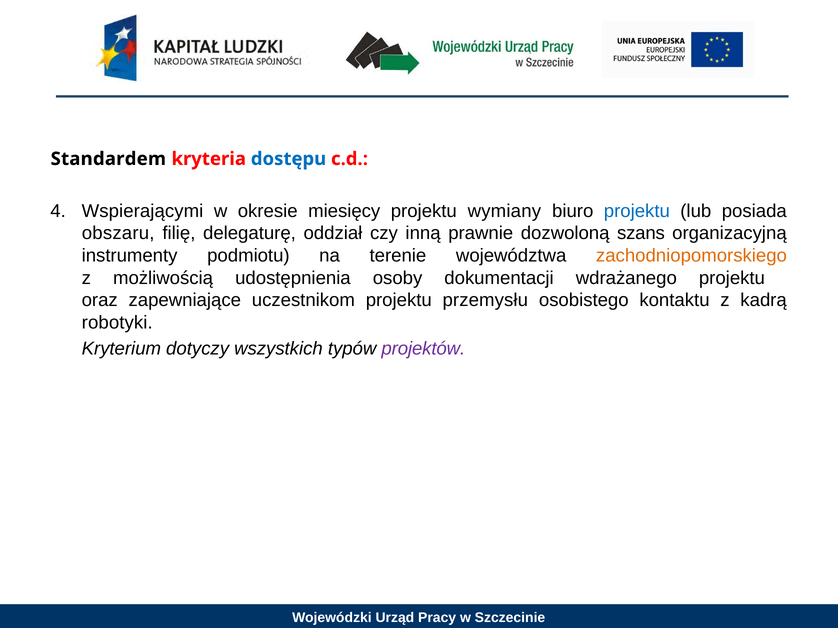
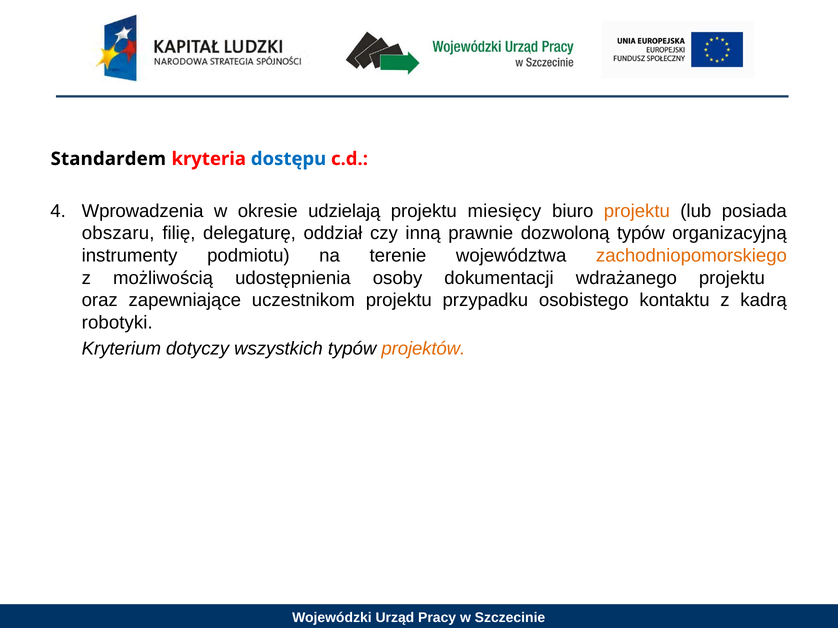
Wspierającymi: Wspierającymi -> Wprowadzenia (143, 211)
miesięcy: miesięcy -> udzielają (344, 211)
wymiany: wymiany -> miesięcy (504, 211)
projektu colour: blue -> orange (637, 211)
dozwoloną szans: szans -> typów (641, 233)
przemysłu: przemysłu -> przypadku (485, 300)
projektów colour: purple -> orange (423, 349)
